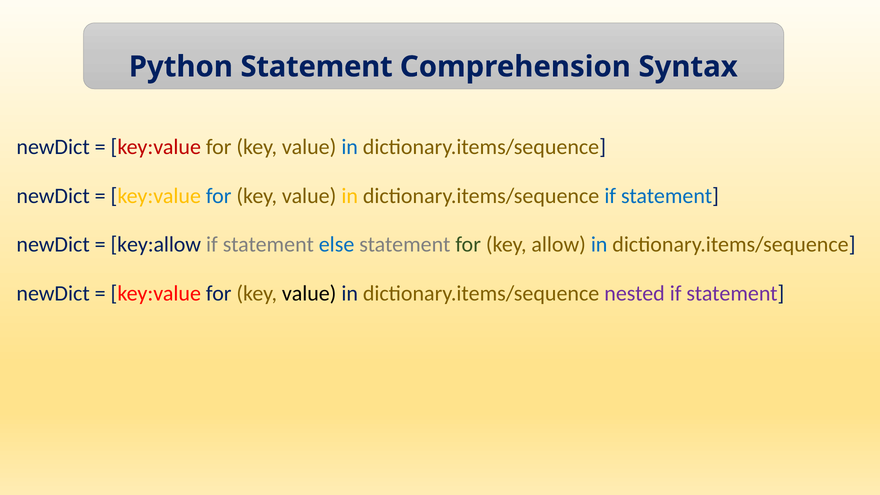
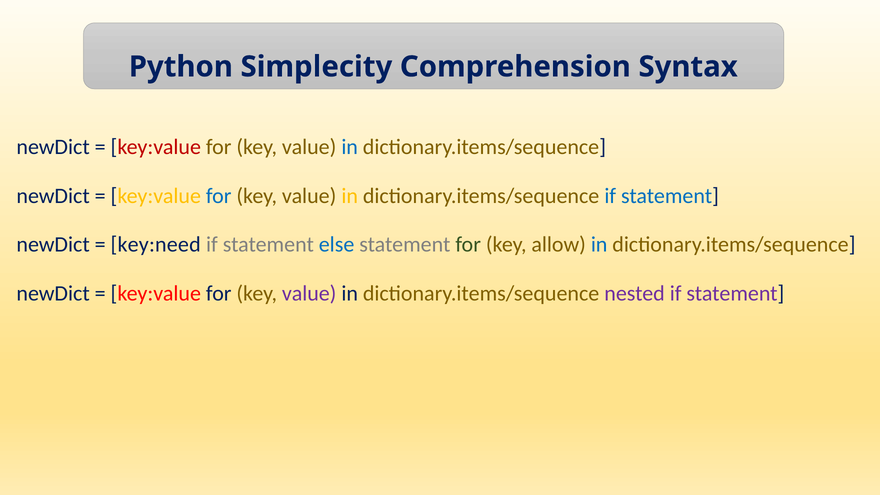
Python Statement: Statement -> Simplecity (316, 67)
key:allow: key:allow -> key:need (156, 245)
value colour: black -> purple (309, 293)
